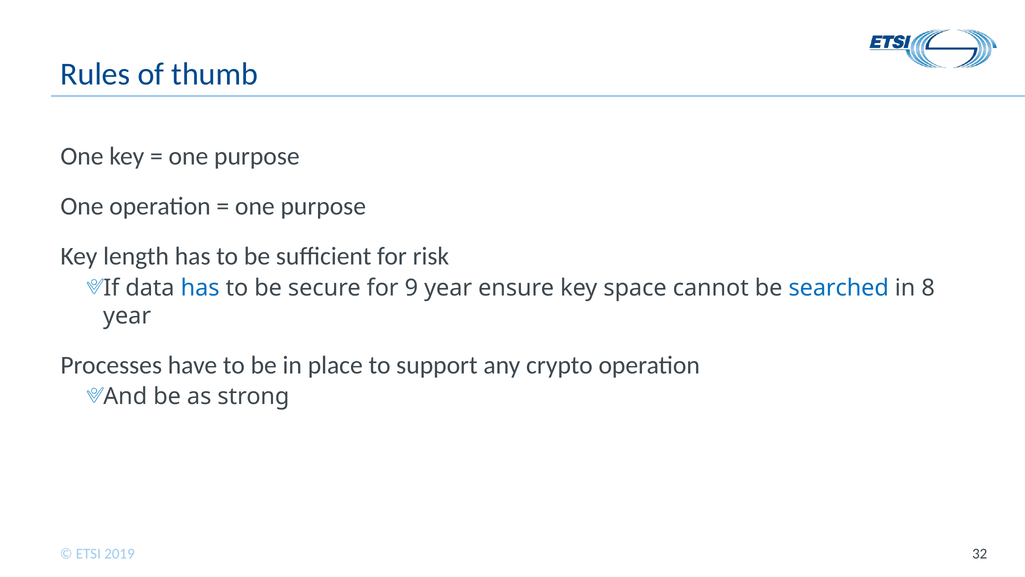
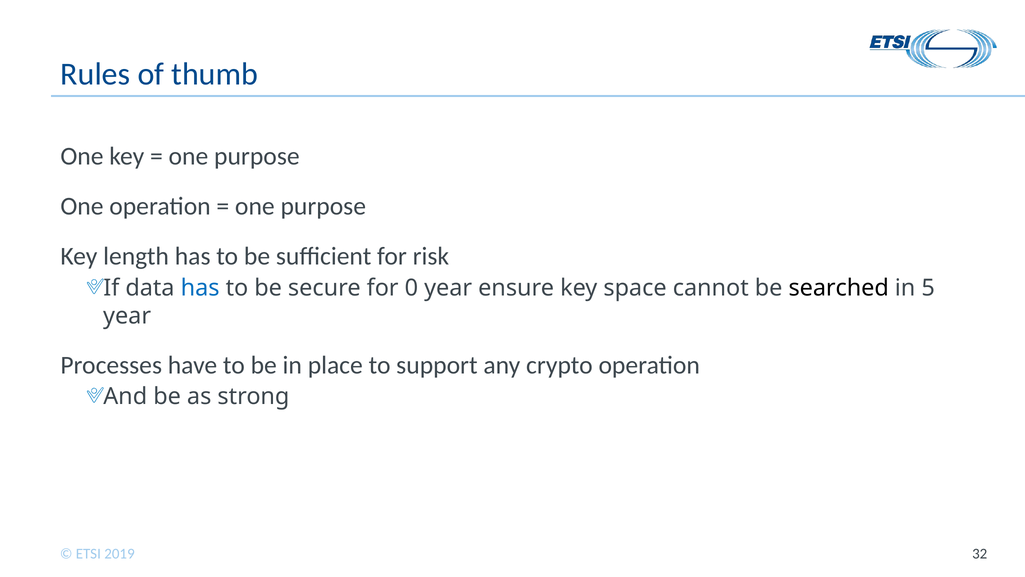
9: 9 -> 0 (411, 288)
searched colour: blue -> black (839, 288)
8: 8 -> 5 (928, 288)
